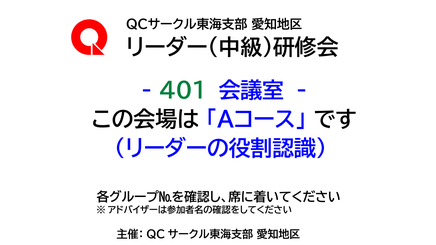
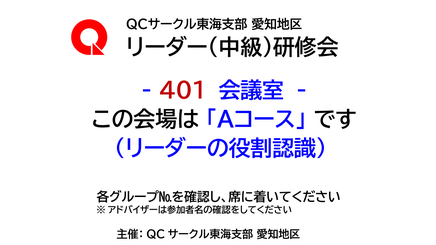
401 colour: green -> red (183, 91)
